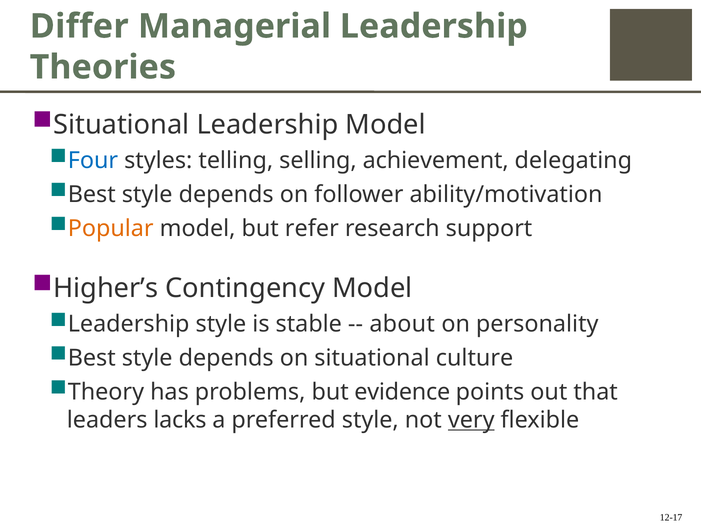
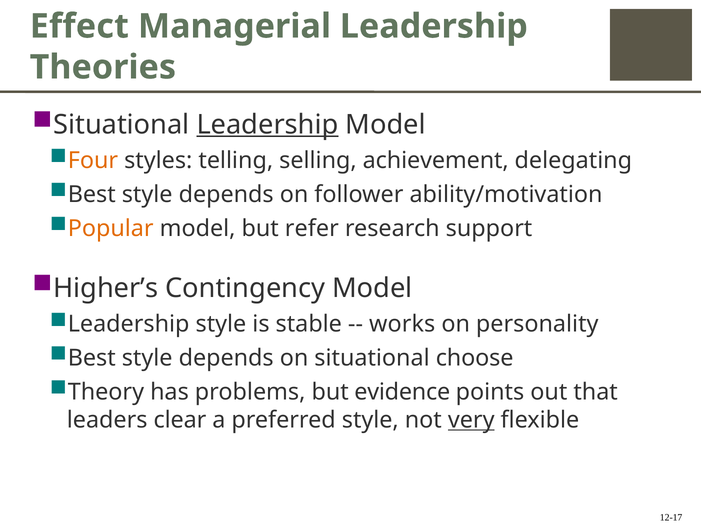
Differ: Differ -> Effect (79, 26)
Leadership underline: none -> present (268, 124)
Four colour: blue -> orange (93, 160)
about: about -> works (402, 324)
culture: culture -> choose (475, 358)
lacks: lacks -> clear (180, 420)
